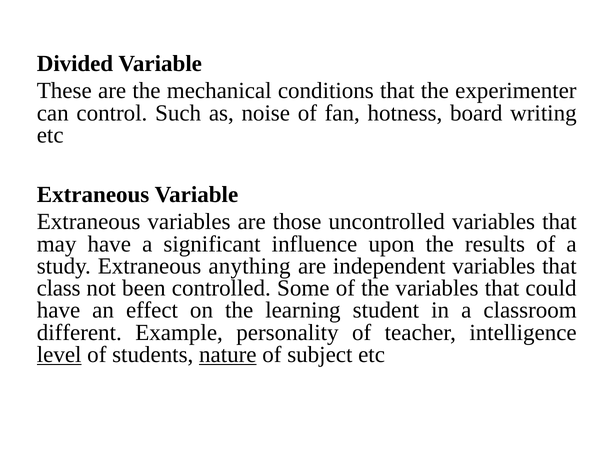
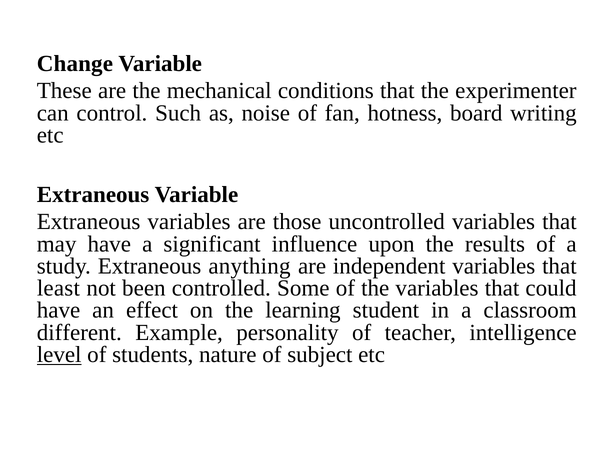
Divided: Divided -> Change (75, 64)
class: class -> least (58, 288)
nature underline: present -> none (228, 354)
